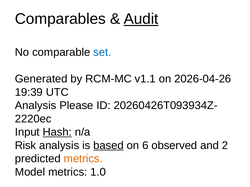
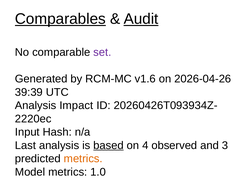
Comparables underline: none -> present (60, 19)
set colour: blue -> purple (102, 52)
v1.1: v1.1 -> v1.6 (145, 79)
19:39: 19:39 -> 39:39 (29, 92)
Please: Please -> Impact (76, 106)
Hash underline: present -> none (57, 132)
Risk: Risk -> Last (25, 146)
6: 6 -> 4 (145, 146)
2: 2 -> 3 (225, 146)
